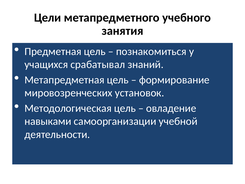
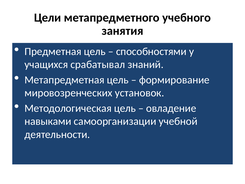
познакомиться: познакомиться -> способностями (151, 51)
